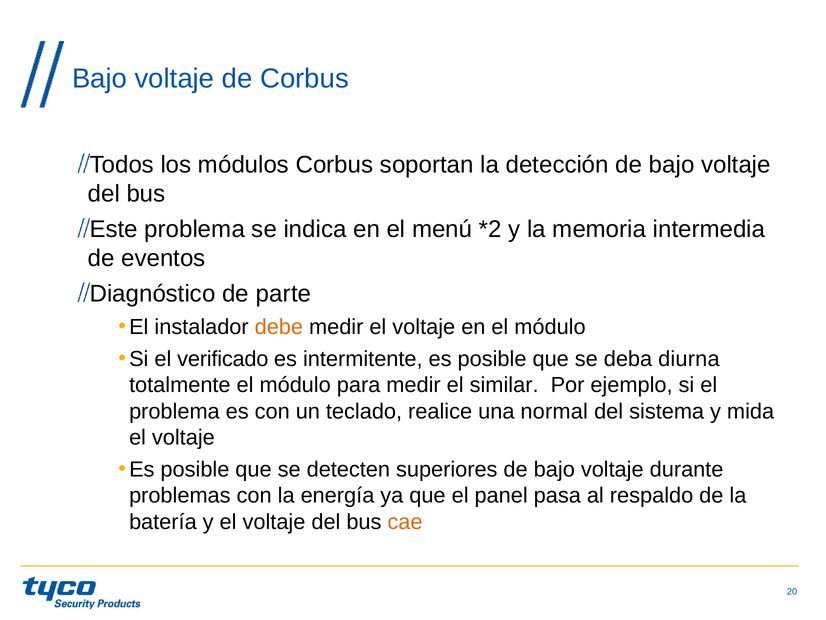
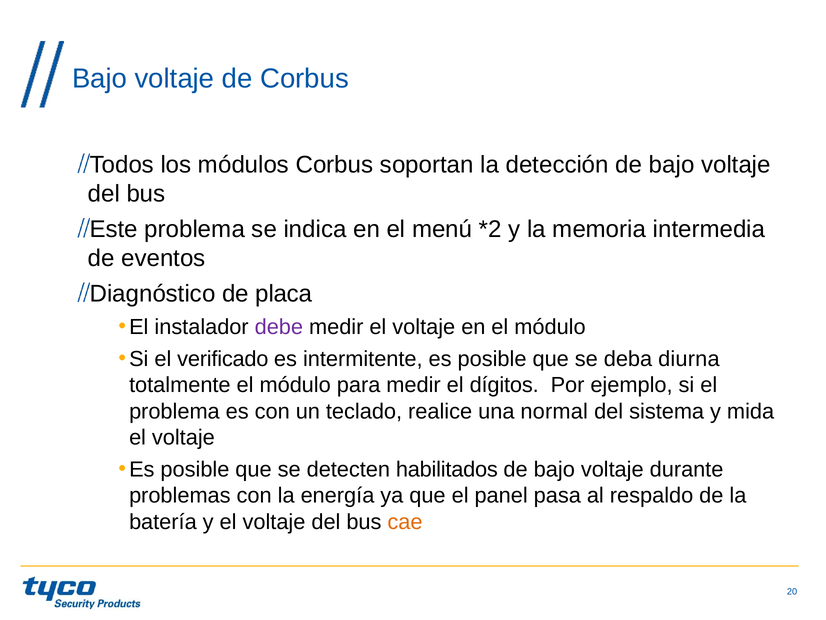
parte: parte -> placa (284, 294)
debe colour: orange -> purple (279, 327)
similar: similar -> dígitos (504, 385)
superiores: superiores -> habilitados (447, 469)
